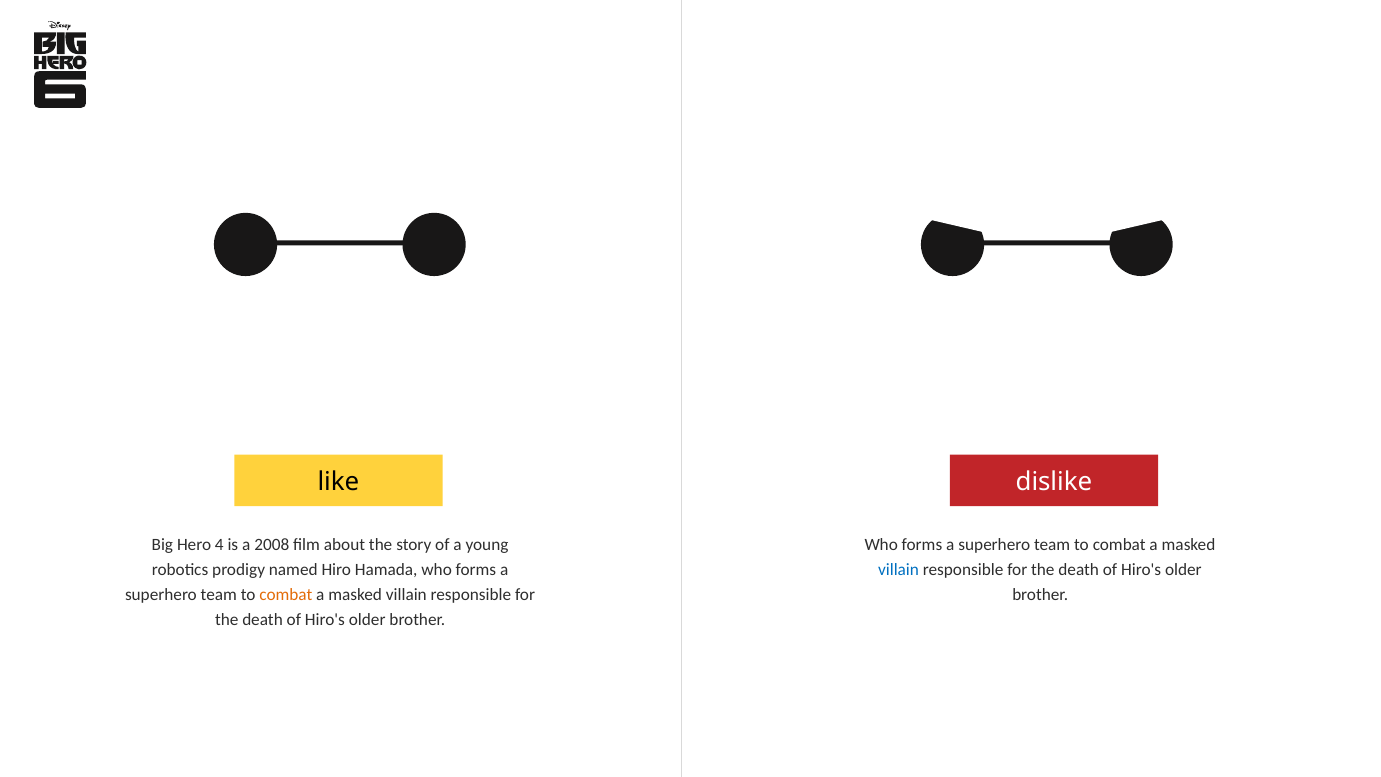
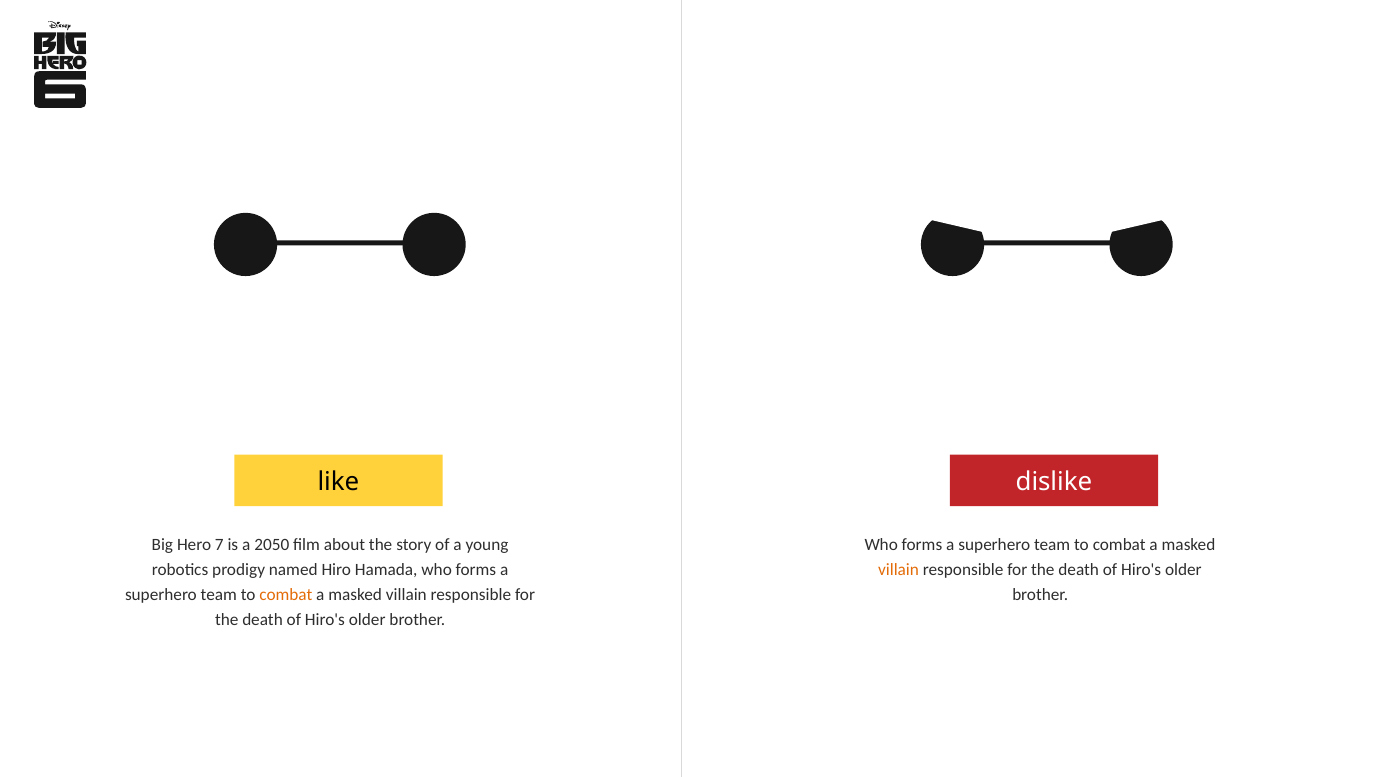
4: 4 -> 7 (219, 545)
2008: 2008 -> 2050 (272, 545)
villain colour: blue -> orange (899, 570)
